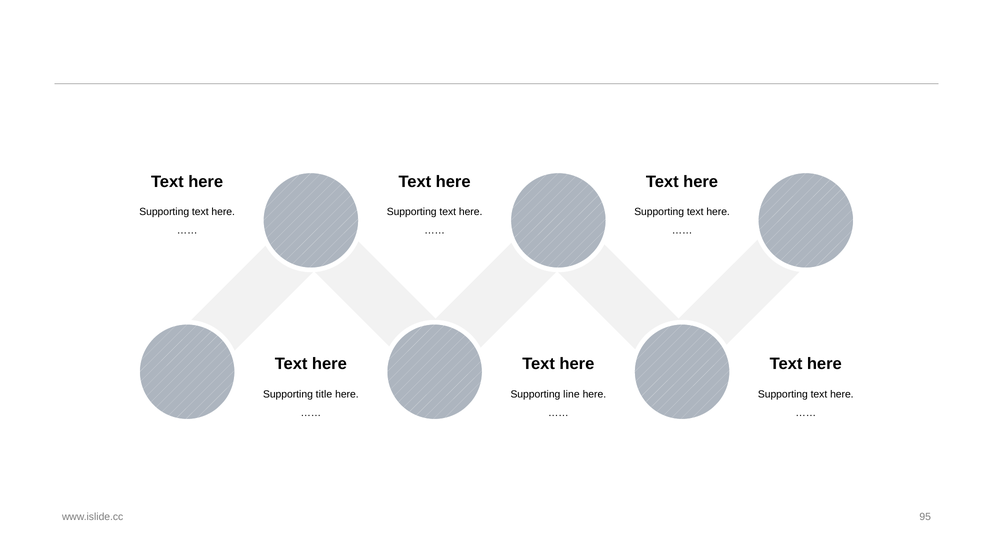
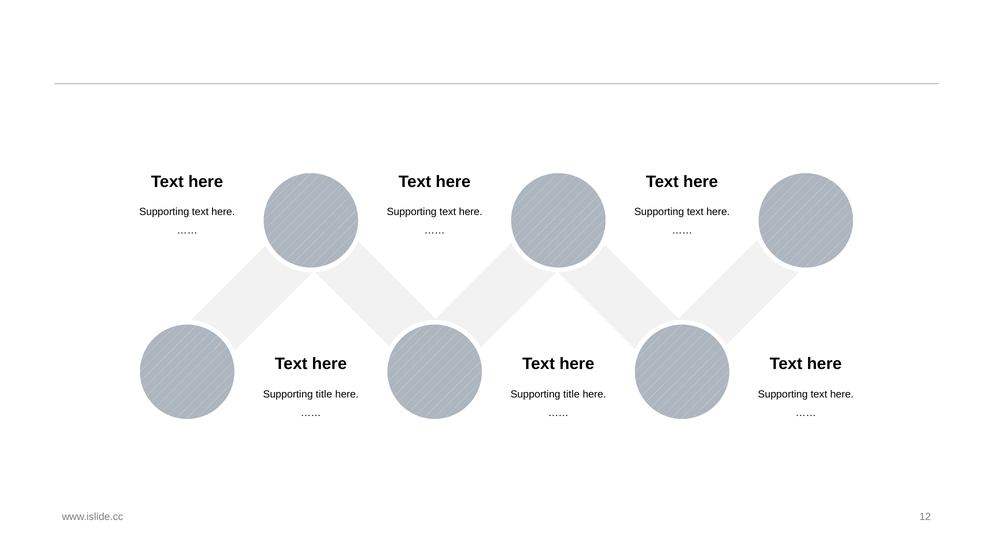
line: line -> title (571, 395)
95: 95 -> 12 (925, 517)
